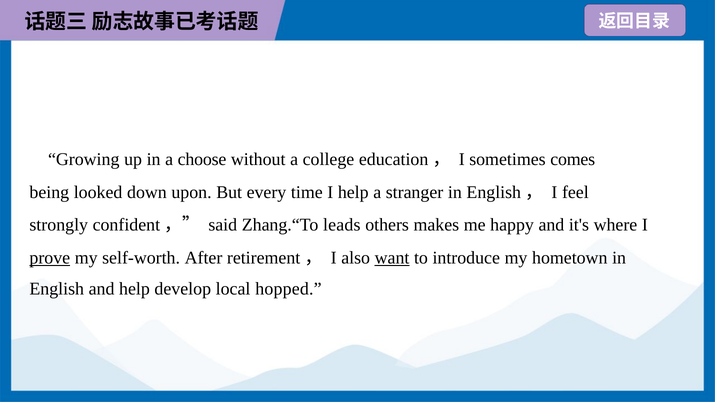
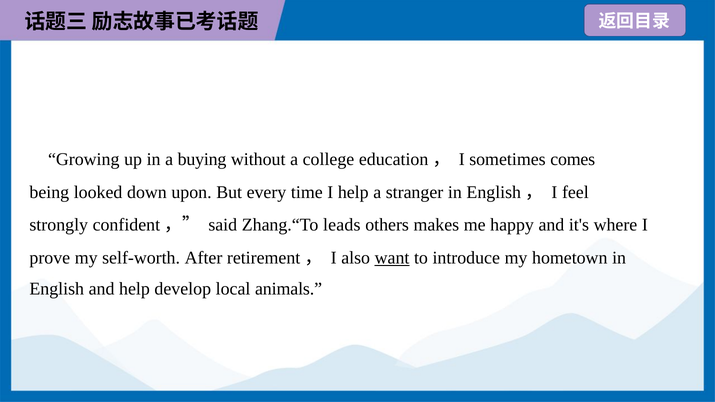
choose: choose -> buying (202, 160)
prove underline: present -> none (50, 258)
hopped: hopped -> animals (289, 289)
